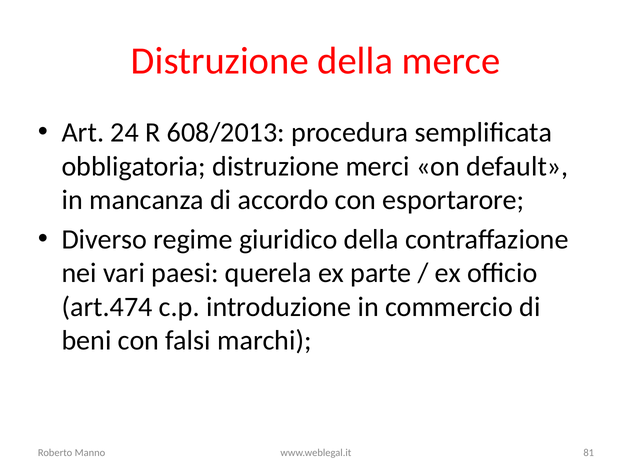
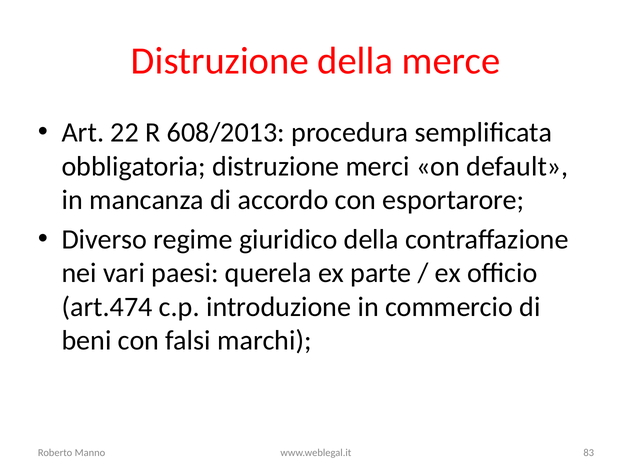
24: 24 -> 22 (125, 133)
81: 81 -> 83 (589, 453)
